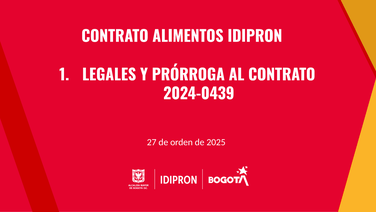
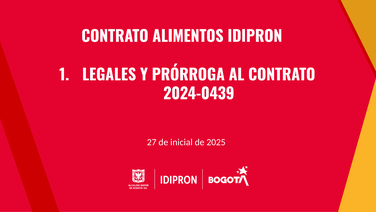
orden: orden -> inicial (181, 142)
